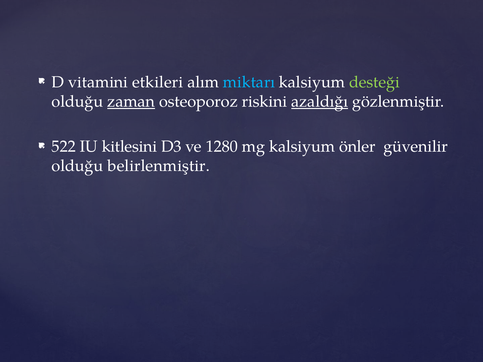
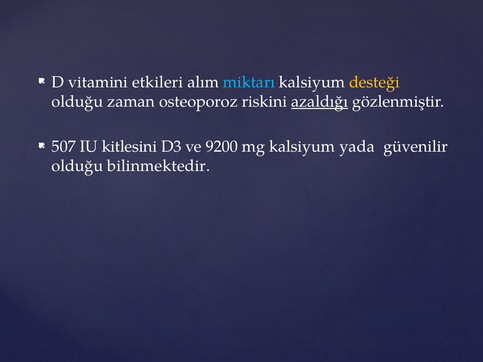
desteği colour: light green -> yellow (374, 82)
zaman underline: present -> none (131, 102)
522: 522 -> 507 (64, 147)
1280: 1280 -> 9200 (222, 147)
önler: önler -> yada (357, 147)
belirlenmiştir: belirlenmiştir -> bilinmektedir (159, 166)
